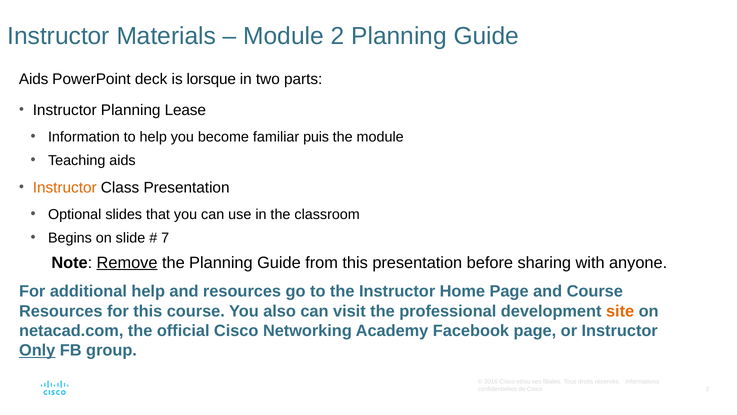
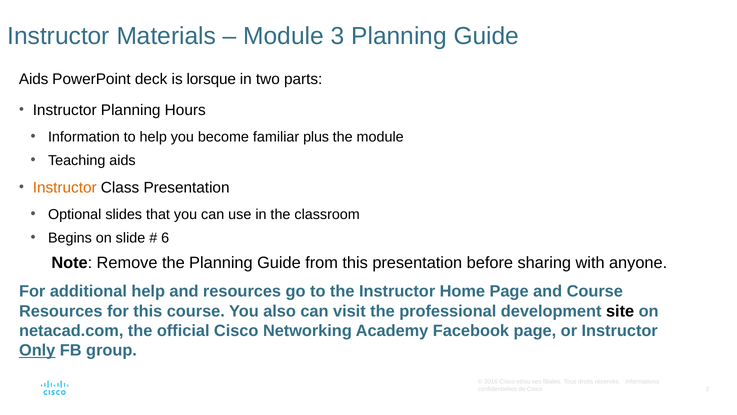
Module 2: 2 -> 3 (338, 36)
Lease: Lease -> Hours (185, 110)
puis: puis -> plus (316, 137)
7: 7 -> 6 (165, 238)
Remove underline: present -> none (127, 262)
site colour: orange -> black (620, 311)
